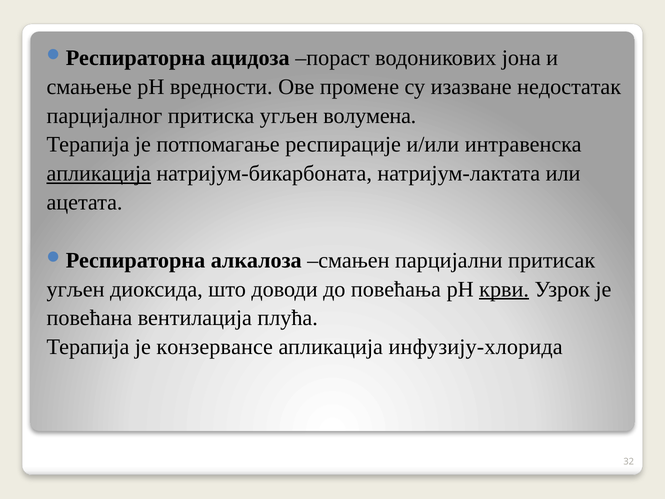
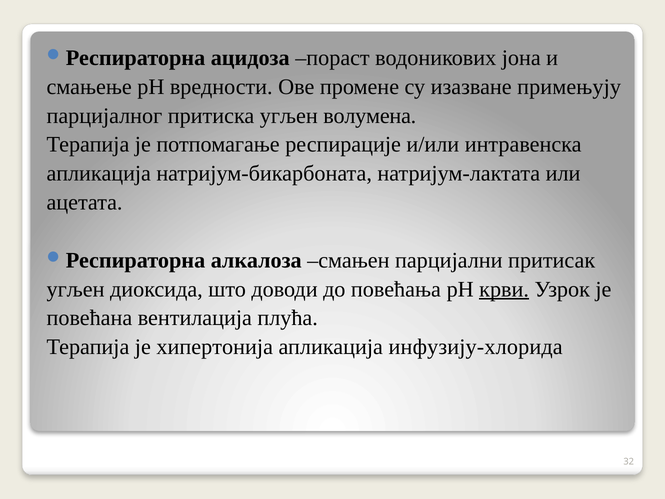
недостатак: недостатак -> примењују (569, 87)
апликација underline: present -> none (99, 173)
конзервансе: конзервансе -> хипертонија (215, 347)
